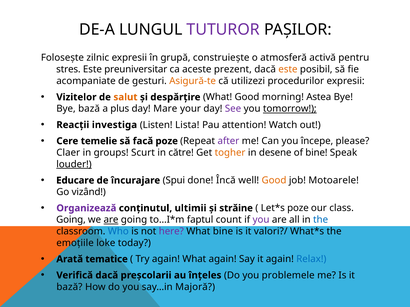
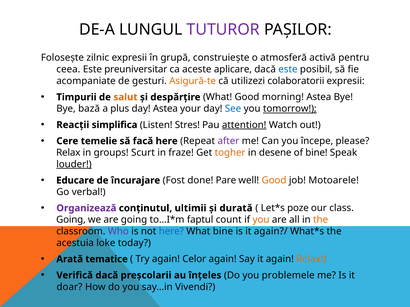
stres: stres -> ceea (68, 69)
prezent: prezent -> aplicare (233, 69)
este colour: orange -> blue (288, 69)
procedurilor: procedurilor -> colaboratorii (296, 81)
Vizitelor: Vizitelor -> Timpurii (76, 97)
day Mare: Mare -> Astea (165, 109)
See colour: purple -> blue (233, 109)
investiga: investiga -> simplifica (115, 125)
Lista: Lista -> Stres (187, 125)
attention underline: none -> present (244, 125)
facă poze: poze -> here (167, 141)
Claer: Claer -> Relax (68, 153)
către: către -> fraze (181, 153)
Spui: Spui -> Fost (174, 181)
Încă: Încă -> Pare (226, 181)
vizând: vizând -> verbal (89, 192)
străine: străine -> durată (236, 208)
are underline: present -> none (111, 220)
you colour: purple -> orange (261, 220)
the colour: blue -> orange (321, 220)
Who colour: blue -> purple (118, 232)
here colour: purple -> blue (171, 232)
valori?/: valori?/ -> again?/ (271, 232)
emoţiile: emoţiile -> acestuia (75, 243)
again What: What -> Celor (194, 260)
Relax colour: blue -> orange (311, 260)
bază: bază -> doar (69, 287)
Majoră: Majoră -> Vivendi (195, 287)
